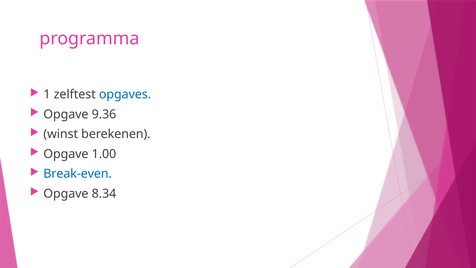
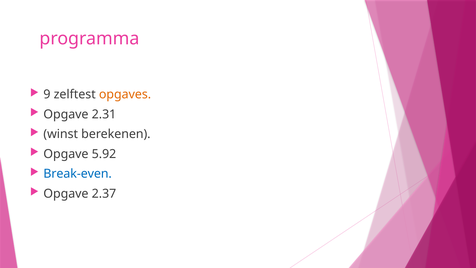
1: 1 -> 9 (47, 94)
opgaves colour: blue -> orange (125, 94)
9.36: 9.36 -> 2.31 (104, 114)
1.00: 1.00 -> 5.92 (104, 154)
8.34: 8.34 -> 2.37 (104, 194)
